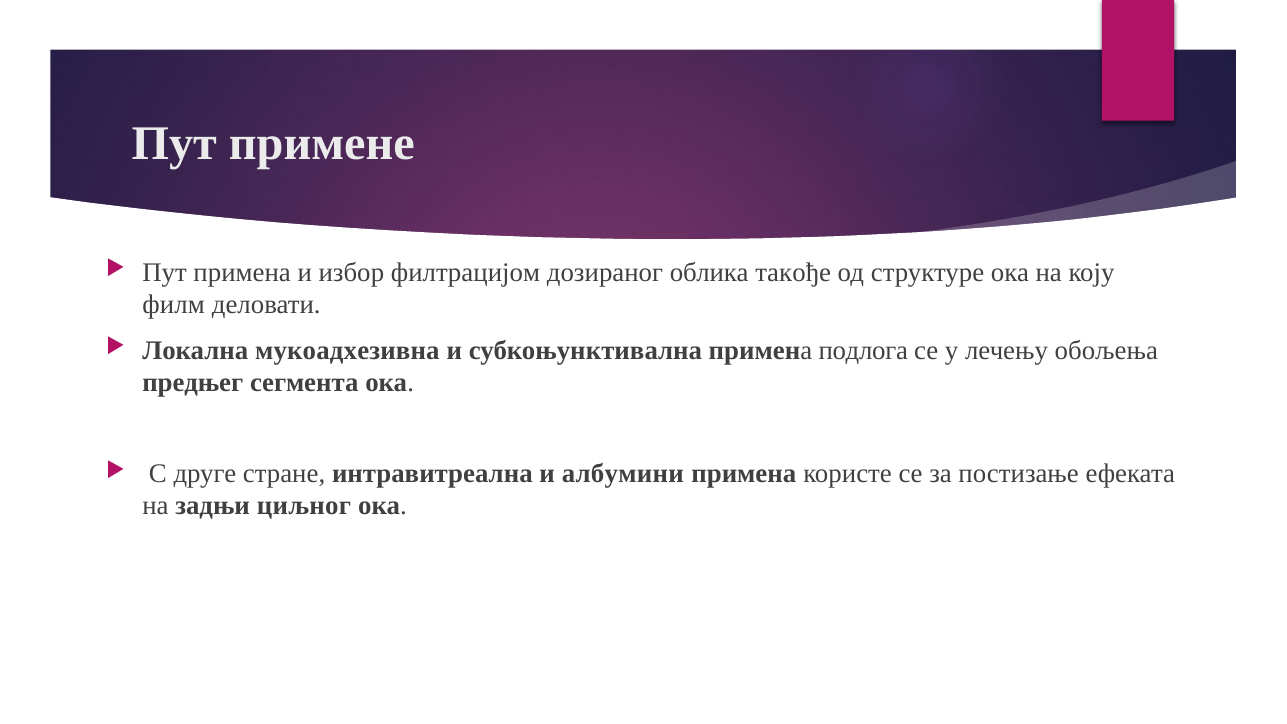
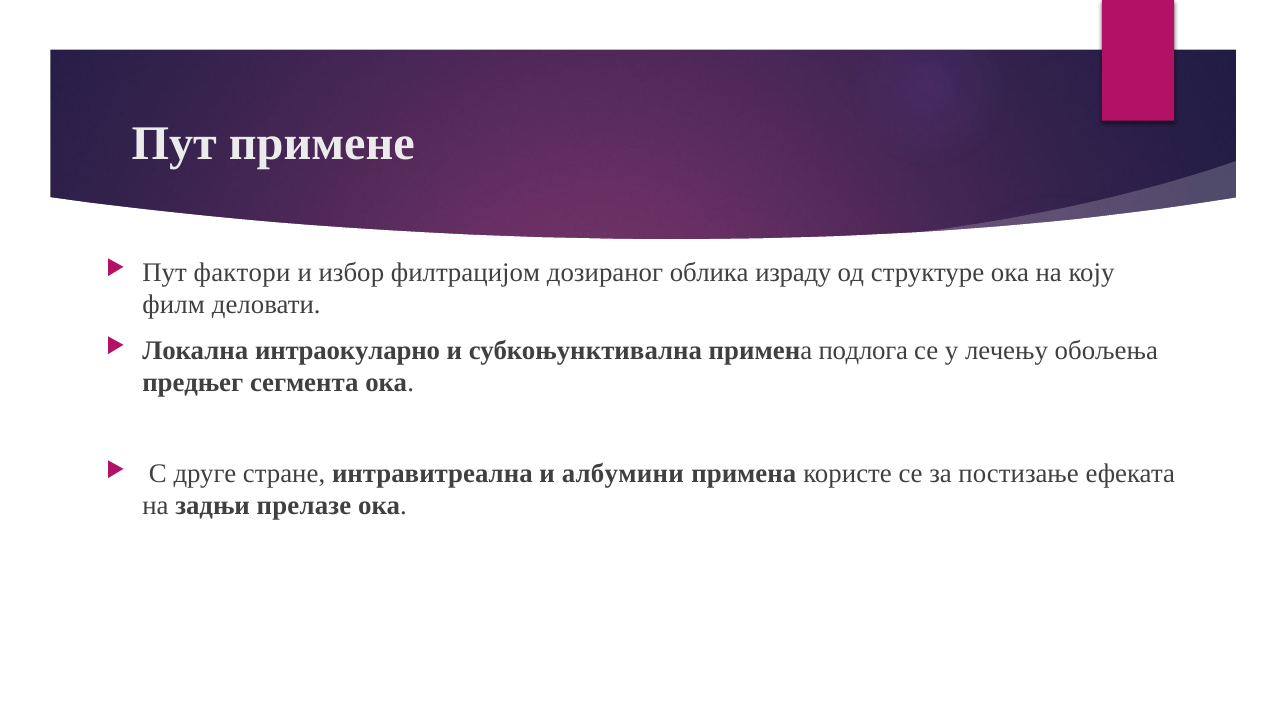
Пут примена: примена -> фактори (242, 273)
такође: такође -> израду (793, 273)
мукоадхезивна: мукоадхезивна -> интраокуларно (348, 350)
циљног: циљног -> прелазе (304, 506)
